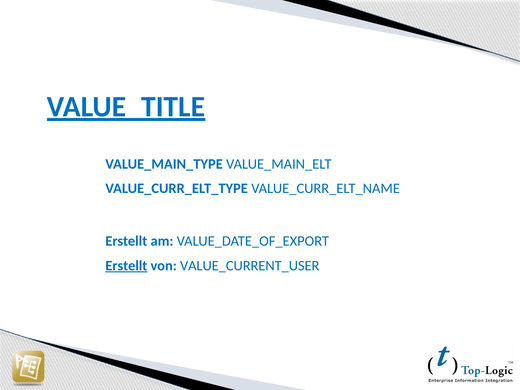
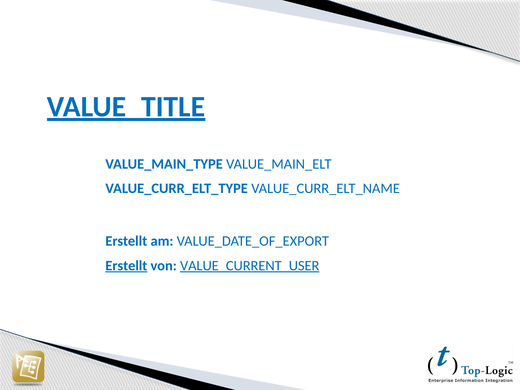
VALUE_CURRENT_USER underline: none -> present (250, 266)
